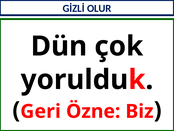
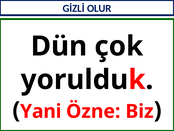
Geri: Geri -> Yani (41, 111)
